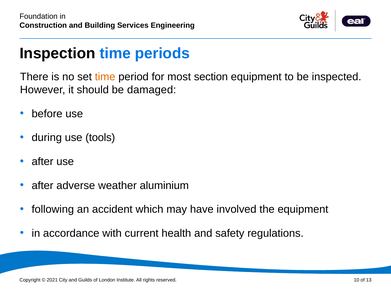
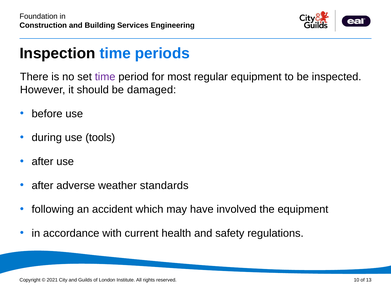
time colour: orange -> purple (105, 77)
section: section -> regular (211, 77)
aluminium: aluminium -> standards (164, 186)
